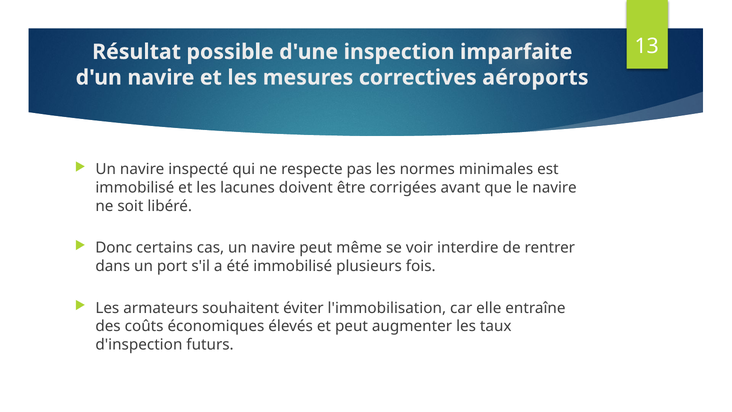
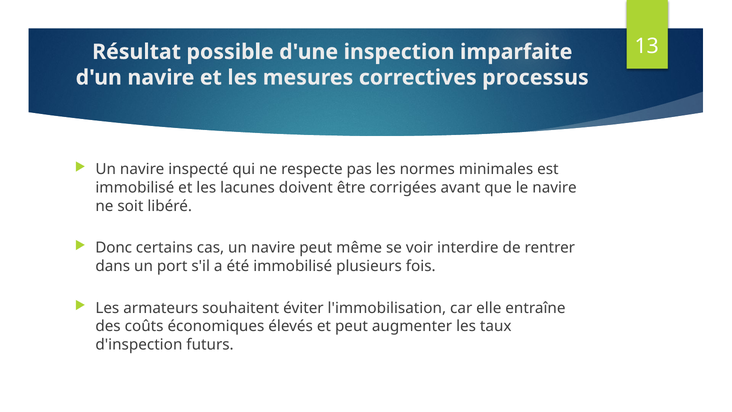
aéroports: aéroports -> processus (535, 78)
